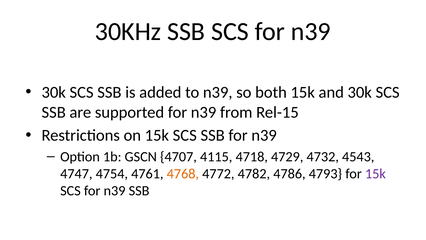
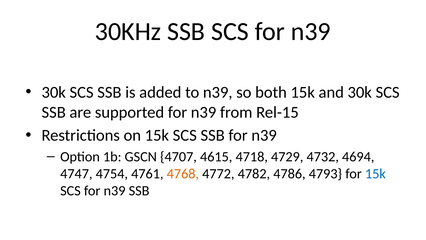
4115: 4115 -> 4615 (216, 156)
4543: 4543 -> 4694 (358, 156)
15k colour: purple -> blue (375, 173)
